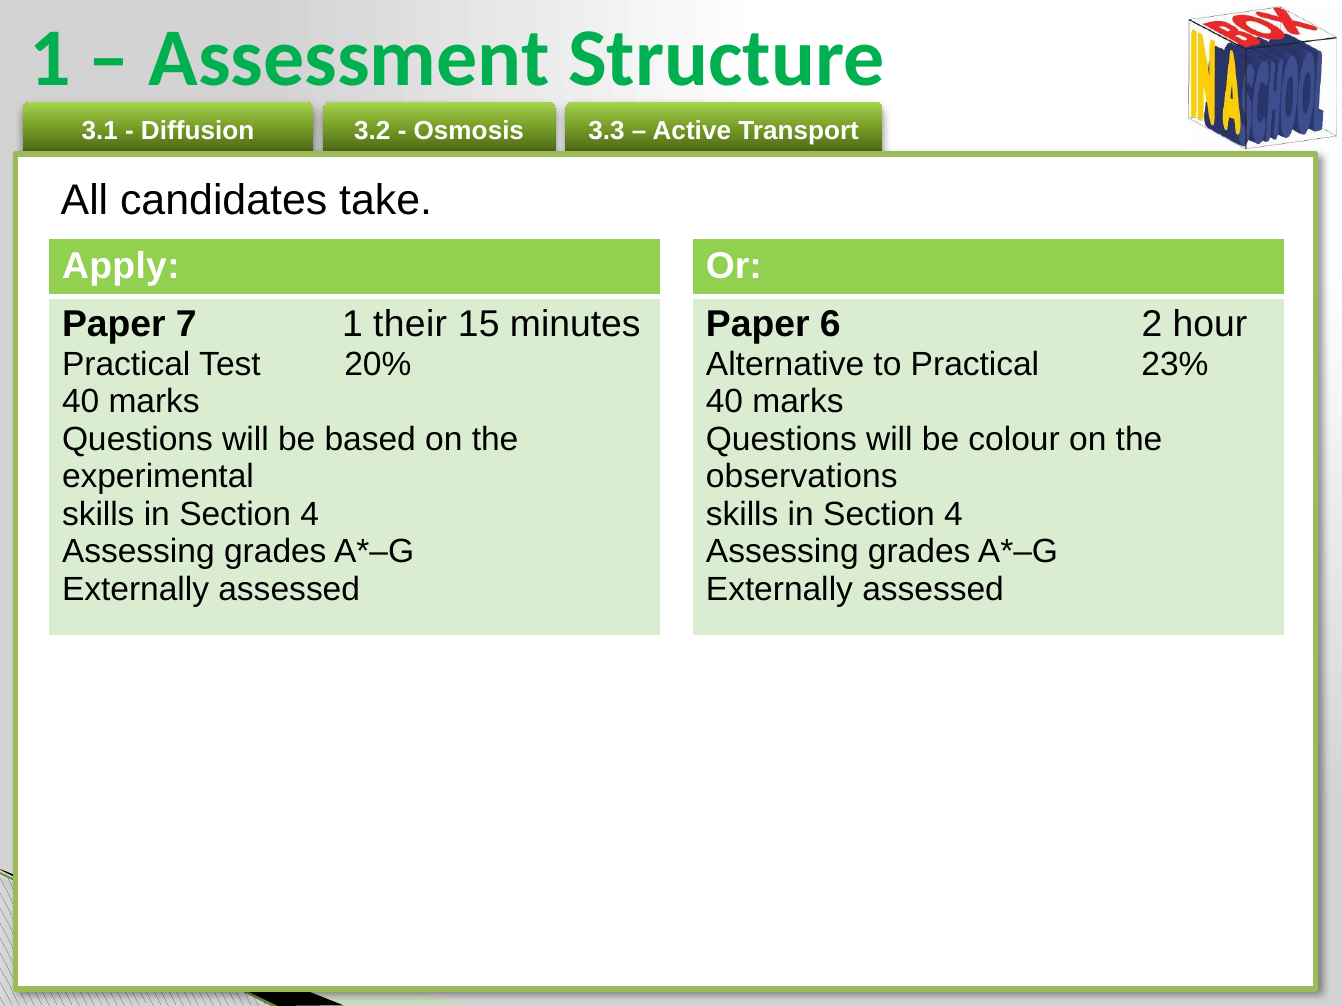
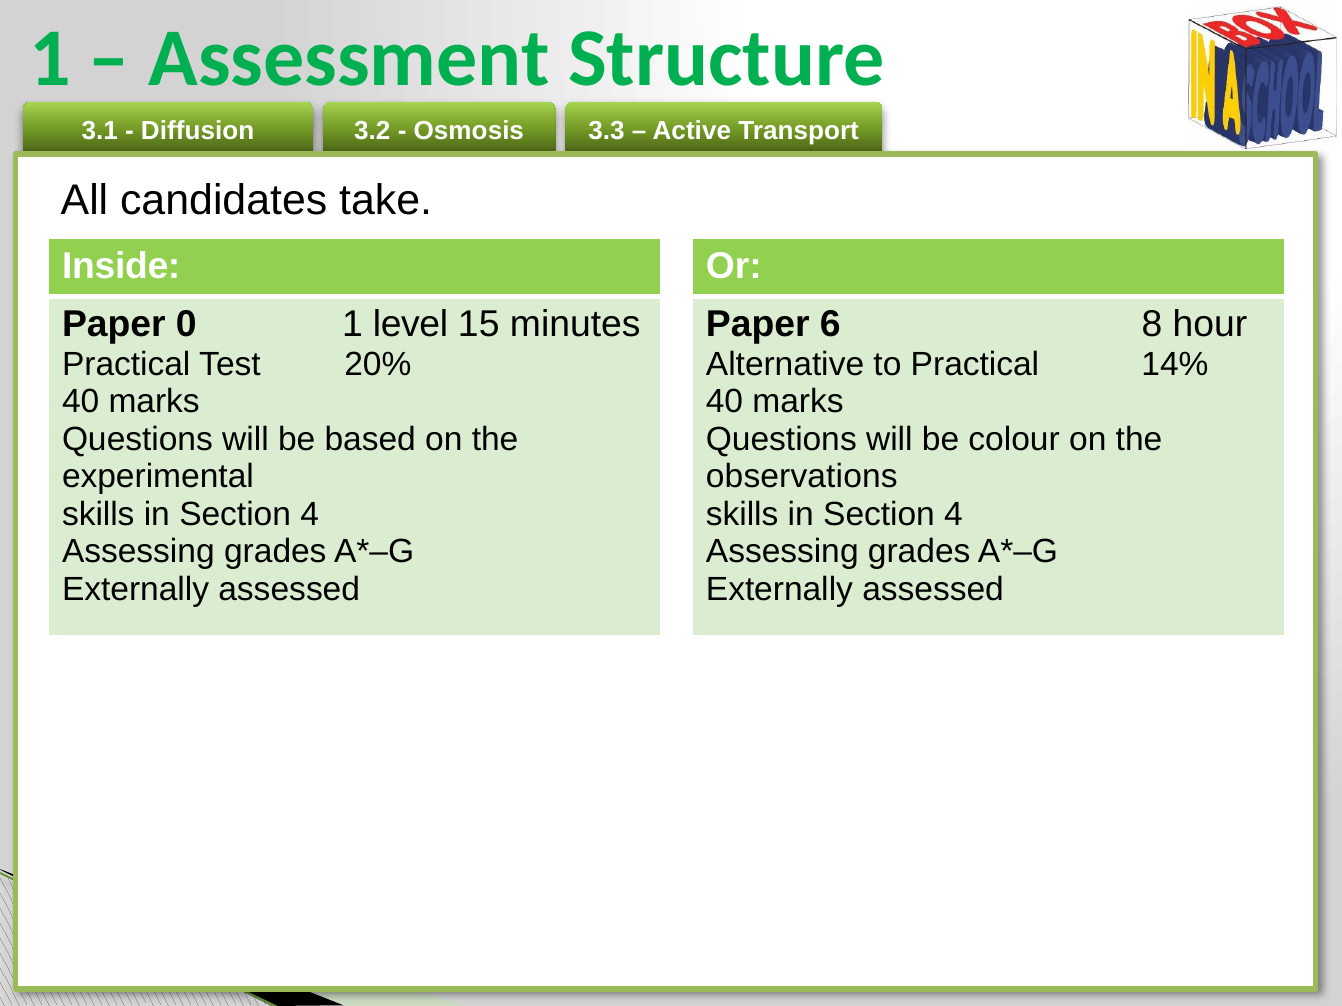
Apply: Apply -> Inside (121, 266)
7: 7 -> 0 (186, 325)
their: their -> level (411, 325)
2: 2 -> 8 (1152, 325)
23%: 23% -> 14% (1175, 364)
